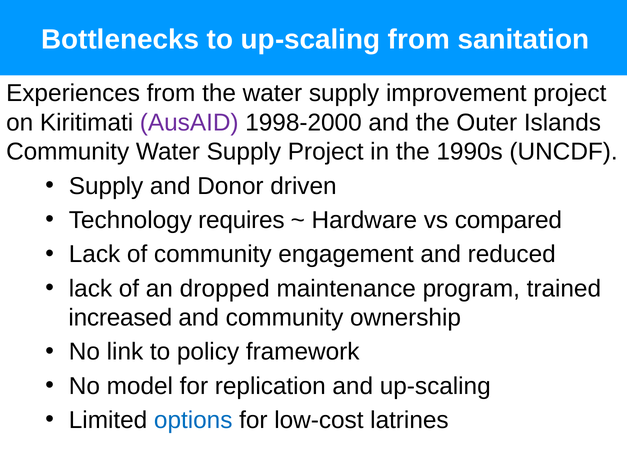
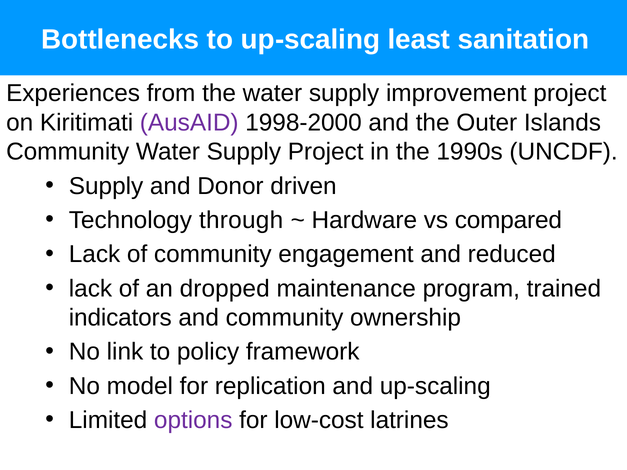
up-scaling from: from -> least (419, 40)
requires: requires -> through (241, 220)
increased: increased -> indicators (120, 318)
options colour: blue -> purple (193, 420)
